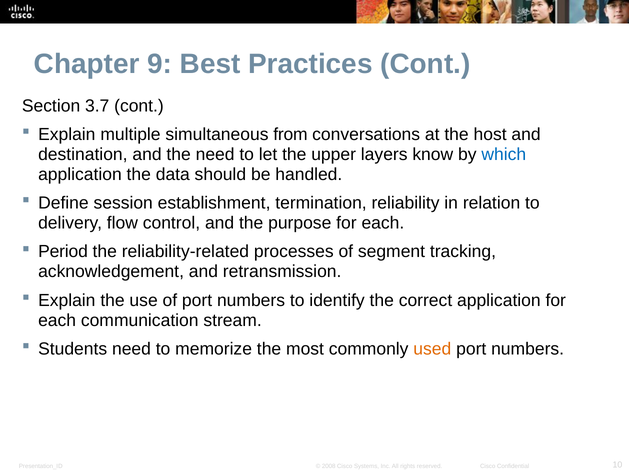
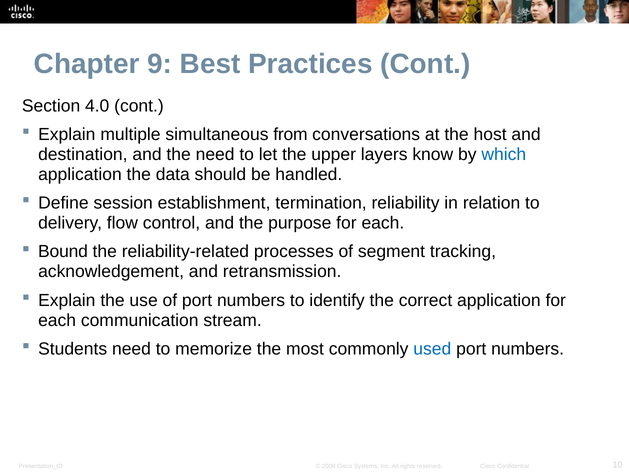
3.7: 3.7 -> 4.0 (97, 106)
Period: Period -> Bound (63, 252)
used colour: orange -> blue (432, 349)
